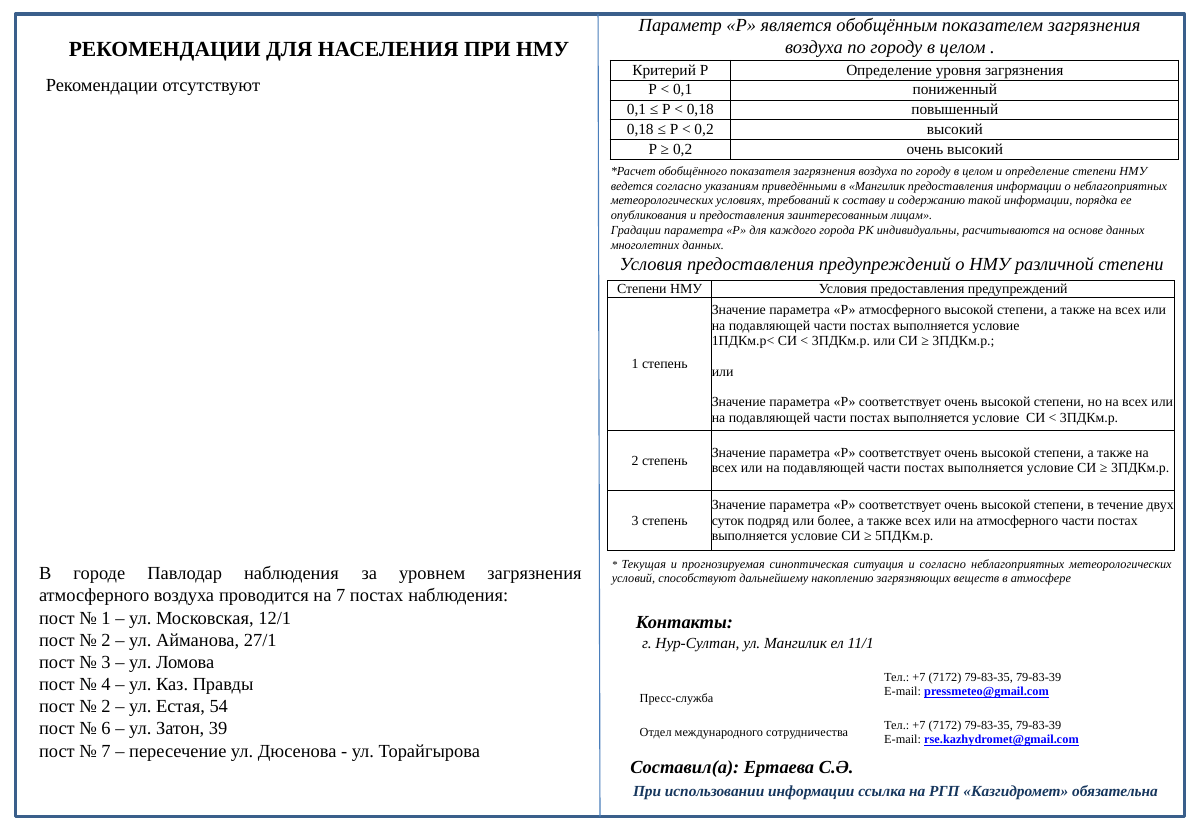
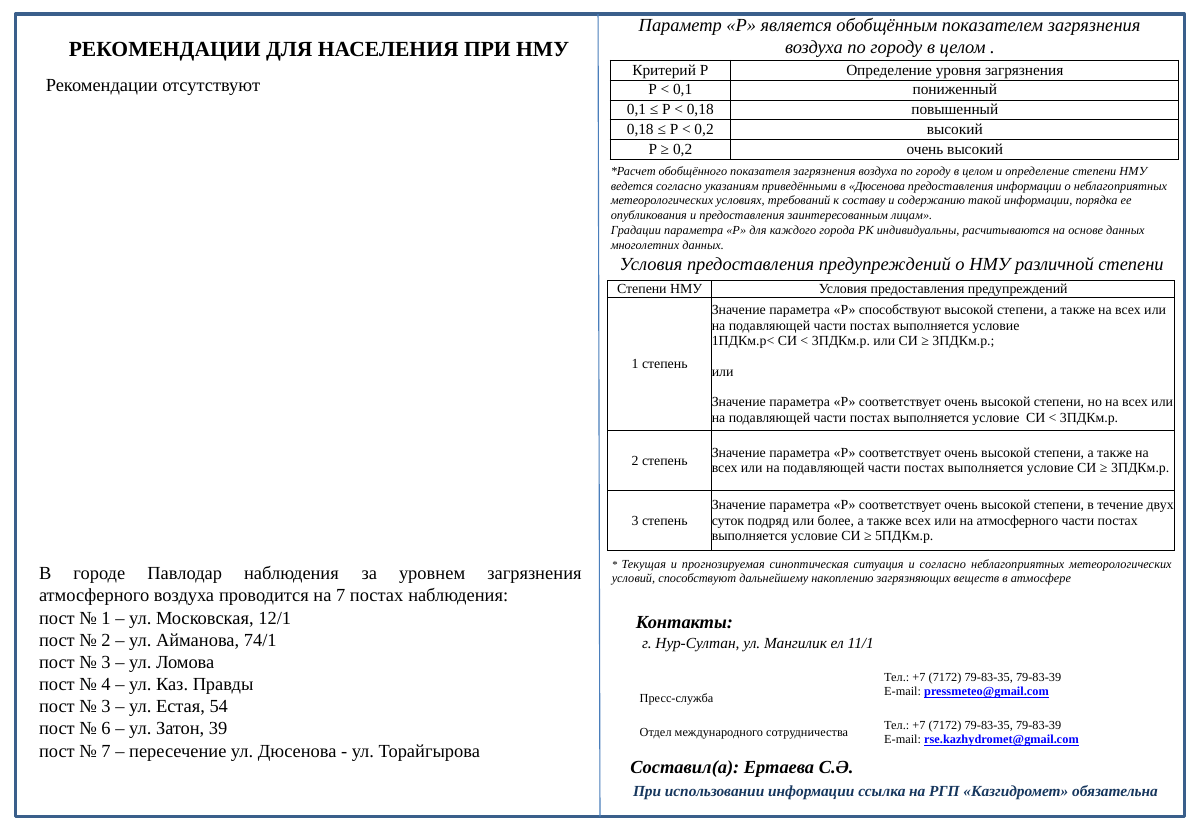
в Мангилик: Мангилик -> Дюсенова (877, 186)
Р атмосферного: атмосферного -> способствуют (900, 310)
27/1: 27/1 -> 74/1 (260, 640)
2: 2 -> 3 (106, 706)
